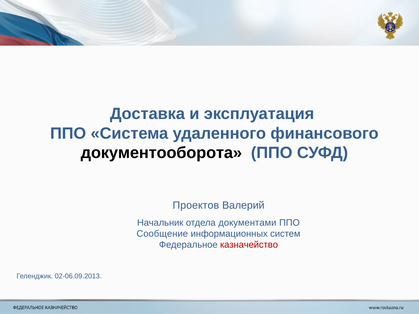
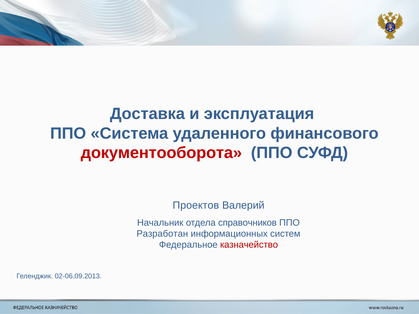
документооборота colour: black -> red (161, 153)
документами: документами -> справочников (247, 223)
Сообщение: Сообщение -> Разработан (162, 234)
